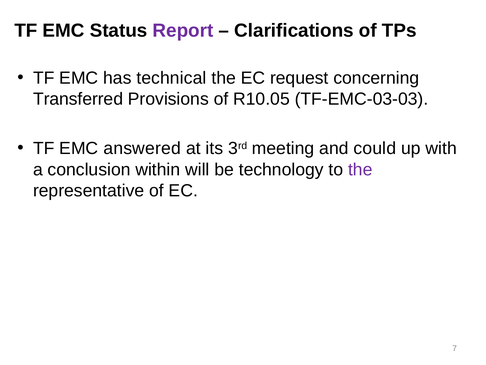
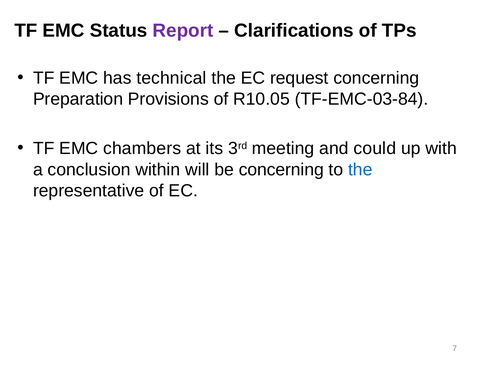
Transferred: Transferred -> Preparation (78, 99)
TF-EMC-03-03: TF-EMC-03-03 -> TF-EMC-03-84 (362, 99)
answered: answered -> chambers (142, 148)
be technology: technology -> concerning (281, 169)
the colour: purple -> blue (360, 169)
